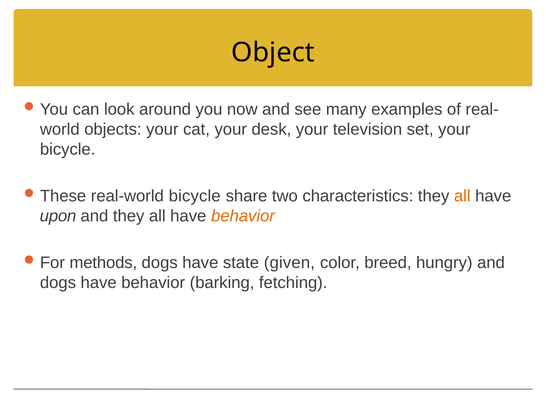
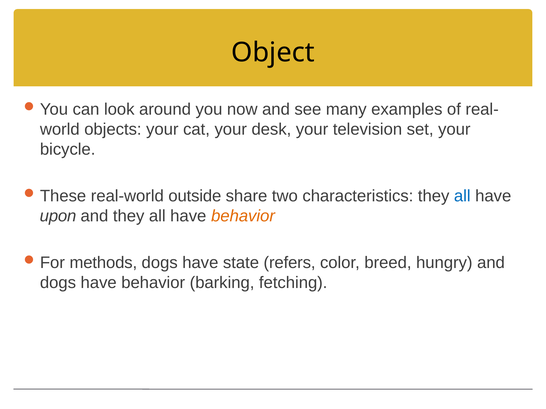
real-world bicycle: bicycle -> outside (195, 196)
all colour: orange -> blue (462, 196)
given: given -> refers (290, 263)
